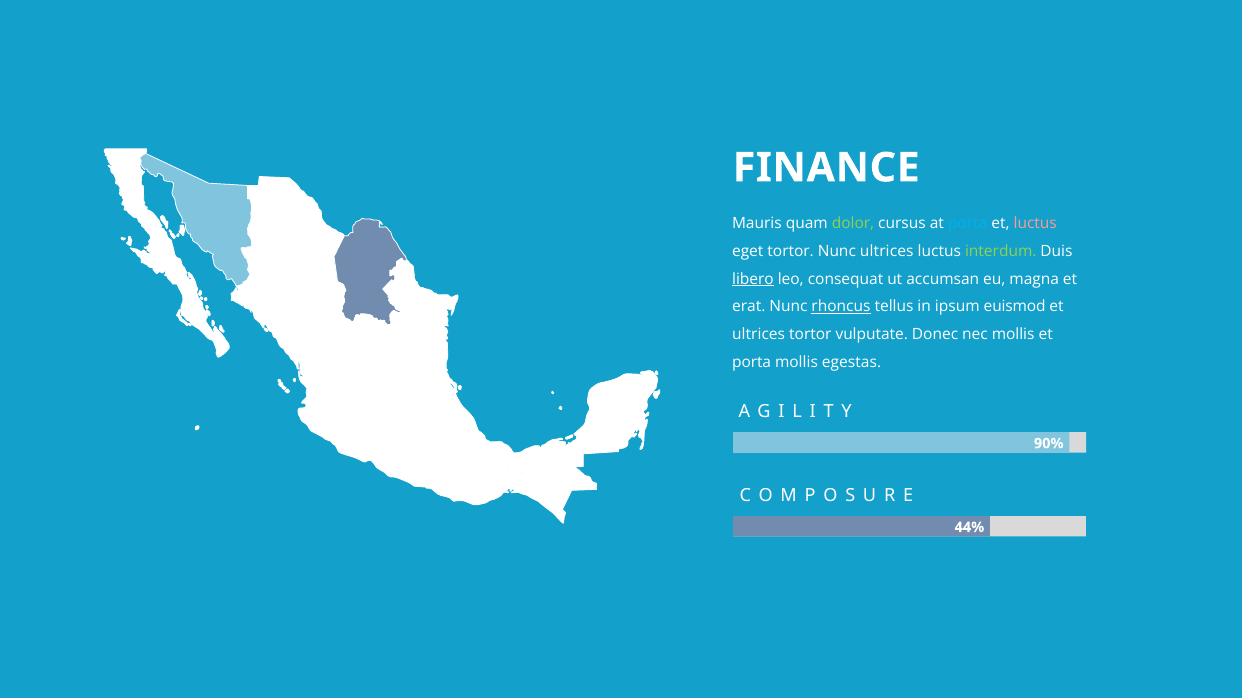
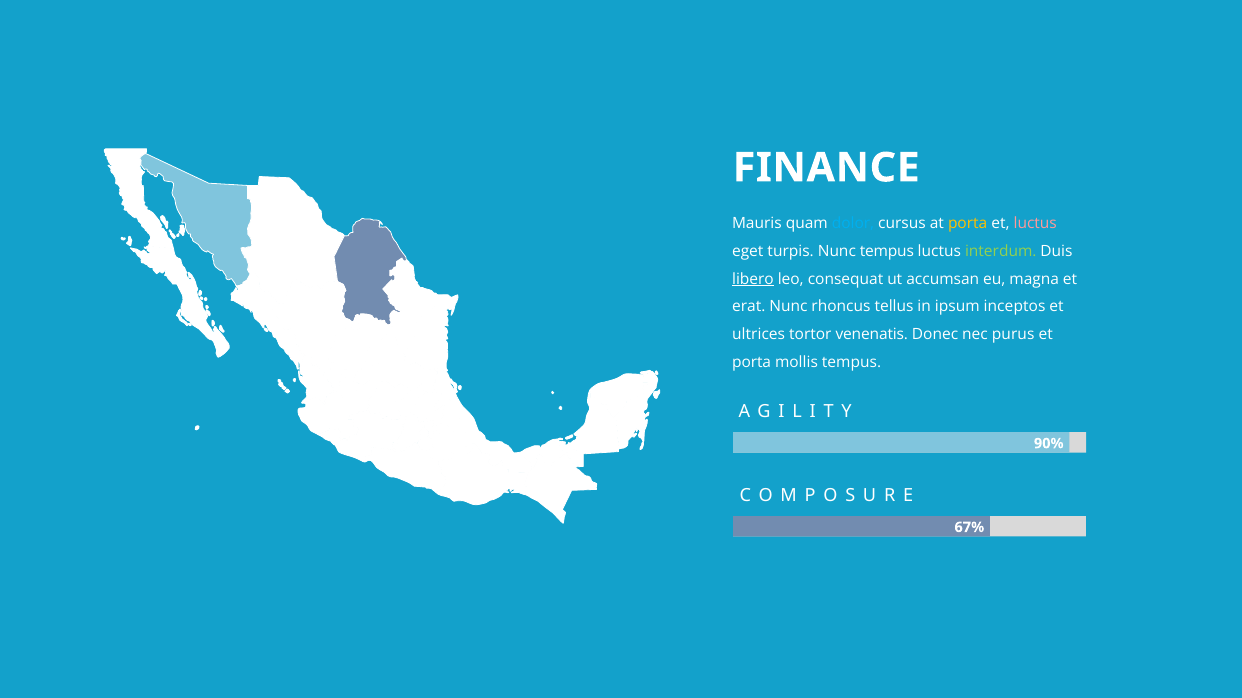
dolor colour: light green -> light blue (853, 223)
porta colour: light blue -> yellow (968, 223)
eget tortor: tortor -> turpis (791, 251)
Nunc ultrices: ultrices -> tempus (887, 251)
rhoncus underline: present -> none (841, 307)
euismod: euismod -> inceptos (1015, 307)
vulputate: vulputate -> venenatis (872, 335)
nec mollis: mollis -> purus (1013, 335)
mollis egestas: egestas -> tempus (851, 363)
44%: 44% -> 67% (969, 528)
